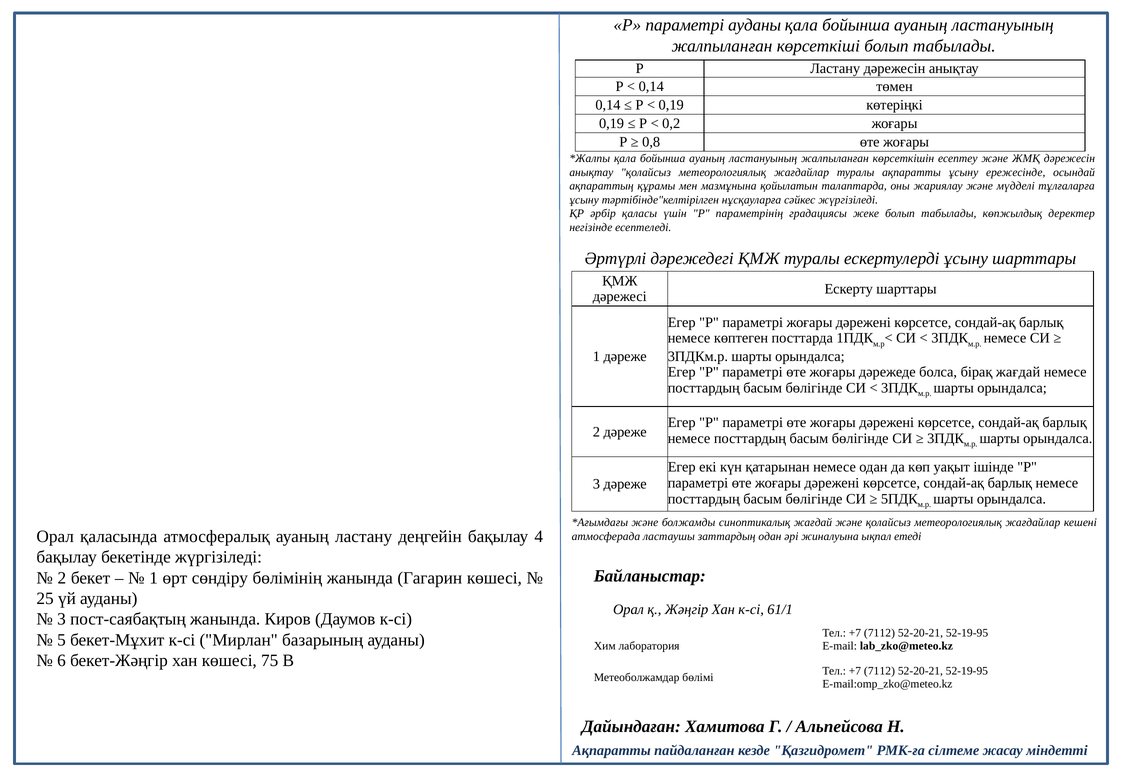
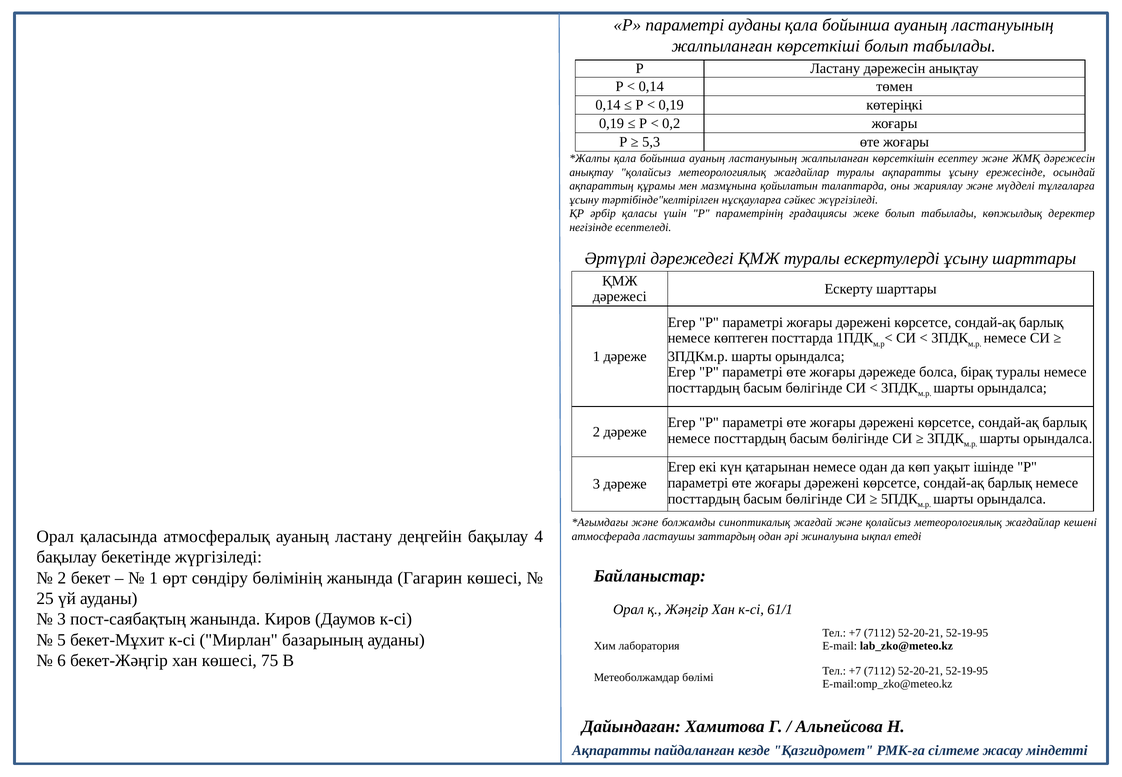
0,8: 0,8 -> 5,3 (651, 142)
бірақ жағдай: жағдай -> туралы (1018, 372)
